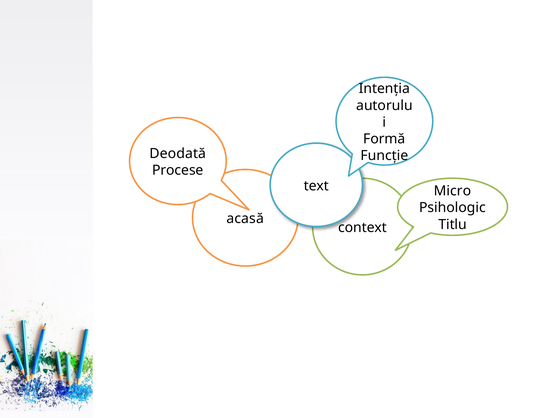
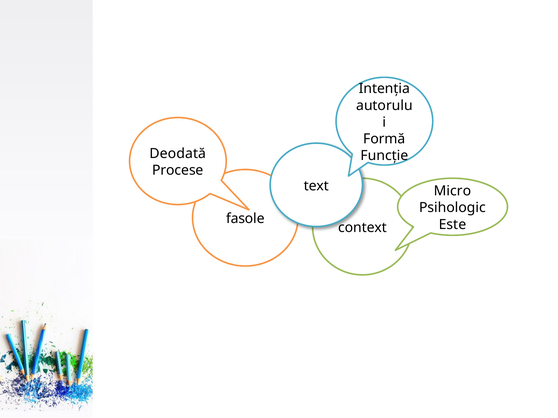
acasă: acasă -> fasole (245, 219)
Titlu: Titlu -> Este (453, 225)
